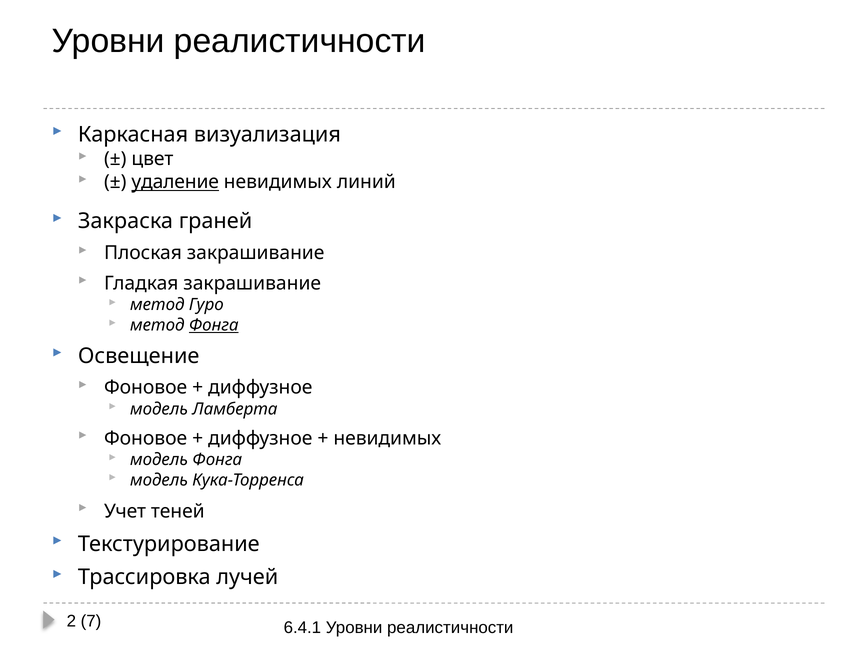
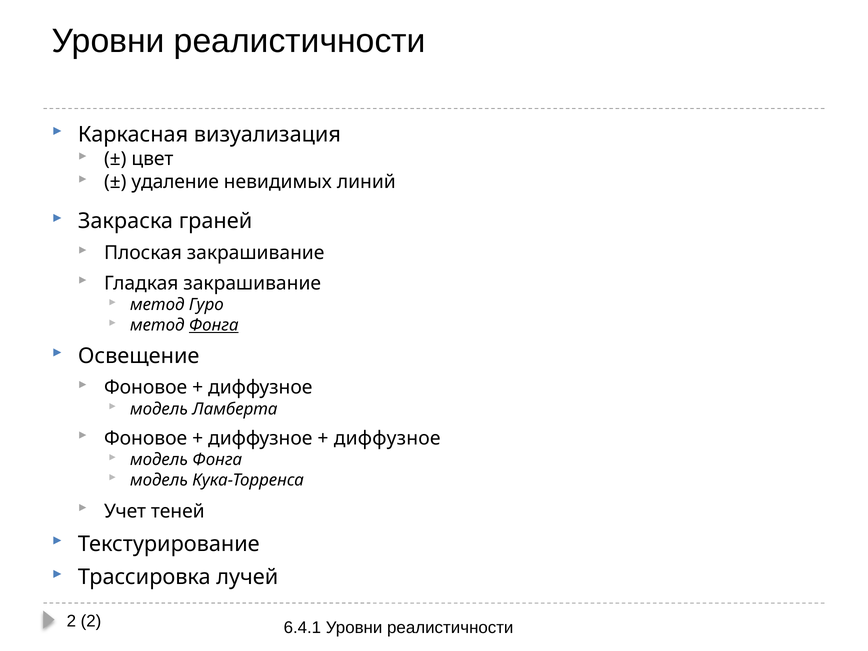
удаление underline: present -> none (175, 182)
невидимых: невидимых -> диффузное (387, 438)
2 7: 7 -> 2 (91, 621)
